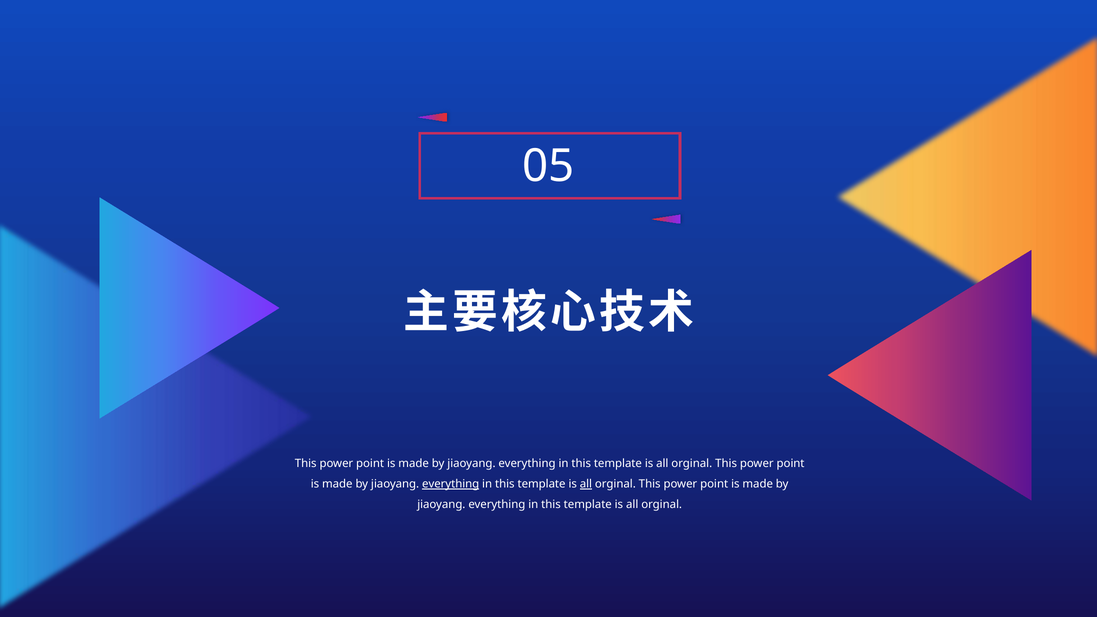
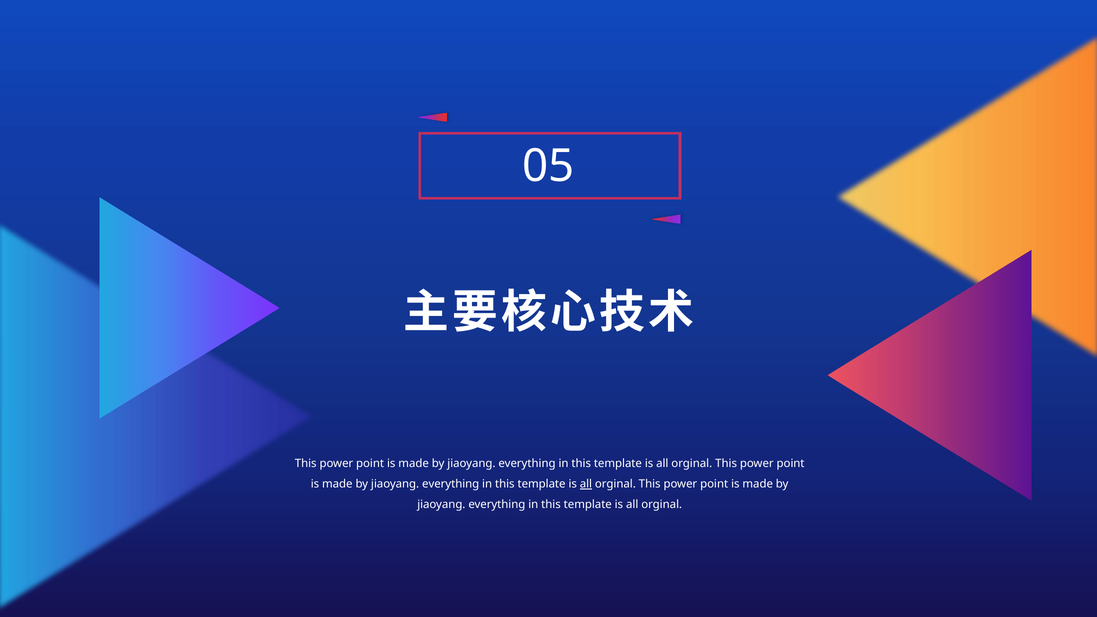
everything underline: present -> none (451, 484)
